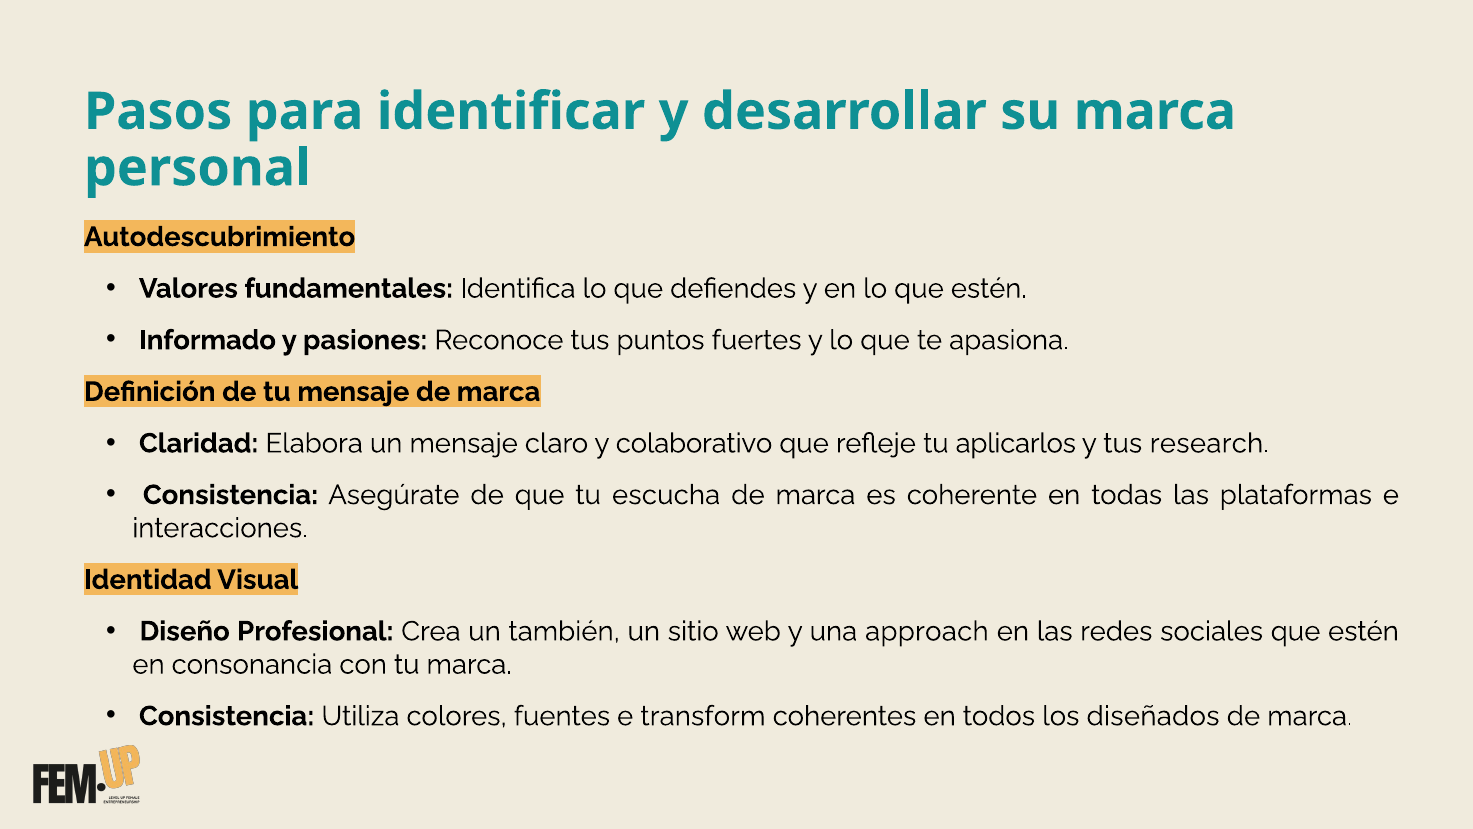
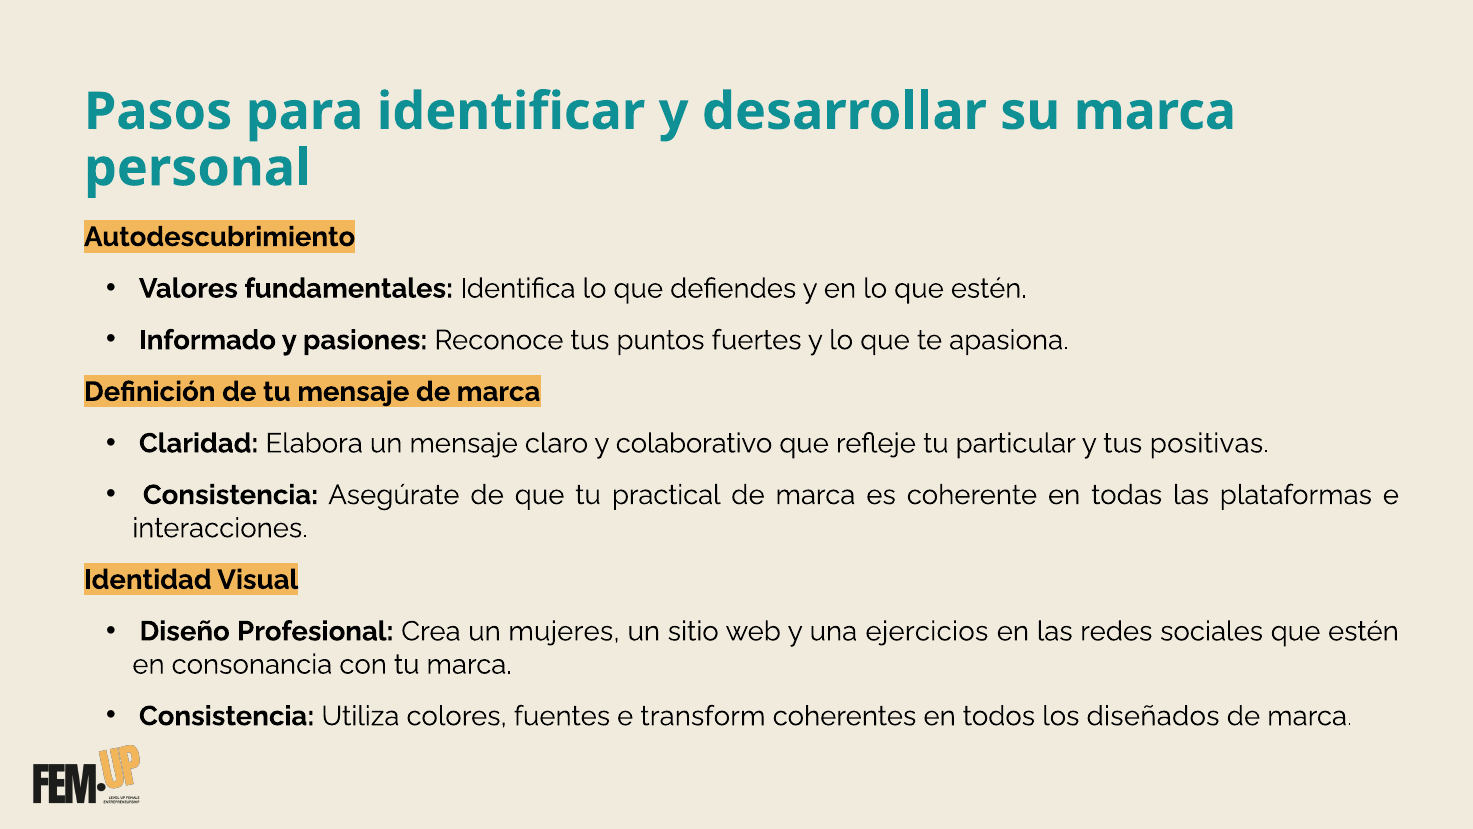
aplicarlos: aplicarlos -> particular (1016, 443)
research: research -> positivas (1209, 443)
escucha: escucha -> practical (666, 495)
también: también -> mujeres (564, 631)
approach: approach -> ejercicios (927, 631)
